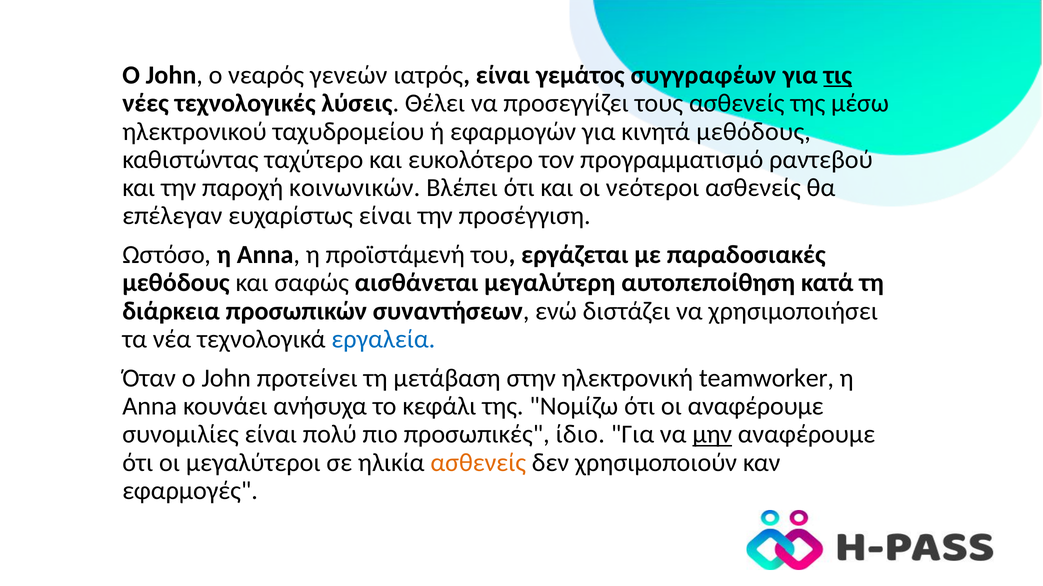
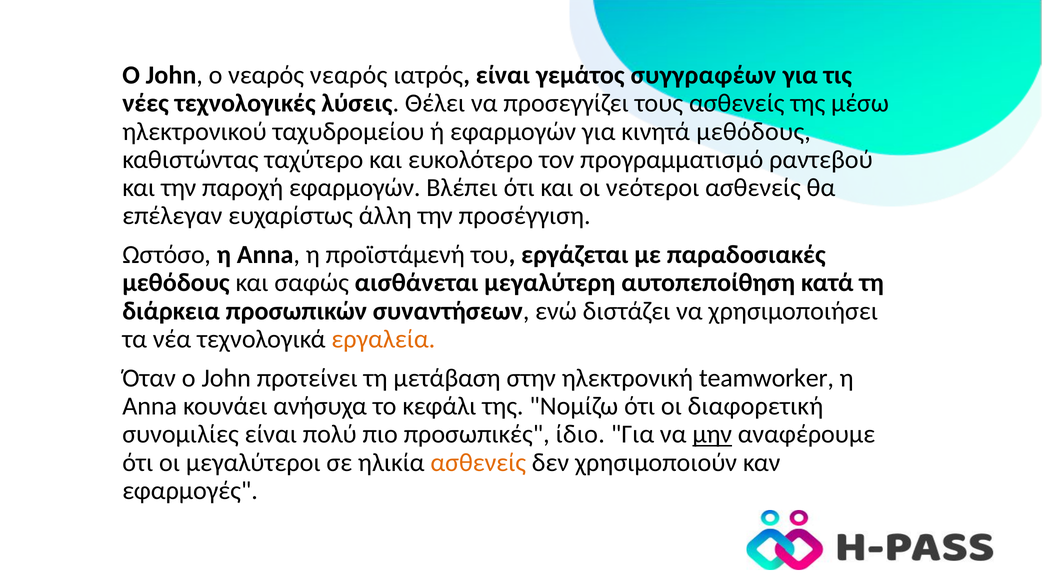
νεαρός γενεών: γενεών -> νεαρός (349, 75)
τις underline: present -> none (838, 75)
παροχή κοινωνικών: κοινωνικών -> εφαρμογών (355, 188)
ευχαρίστως είναι: είναι -> άλλη (385, 216)
εργαλεία colour: blue -> orange (383, 340)
οι αναφέρουμε: αναφέρουμε -> διαφορετική (755, 407)
